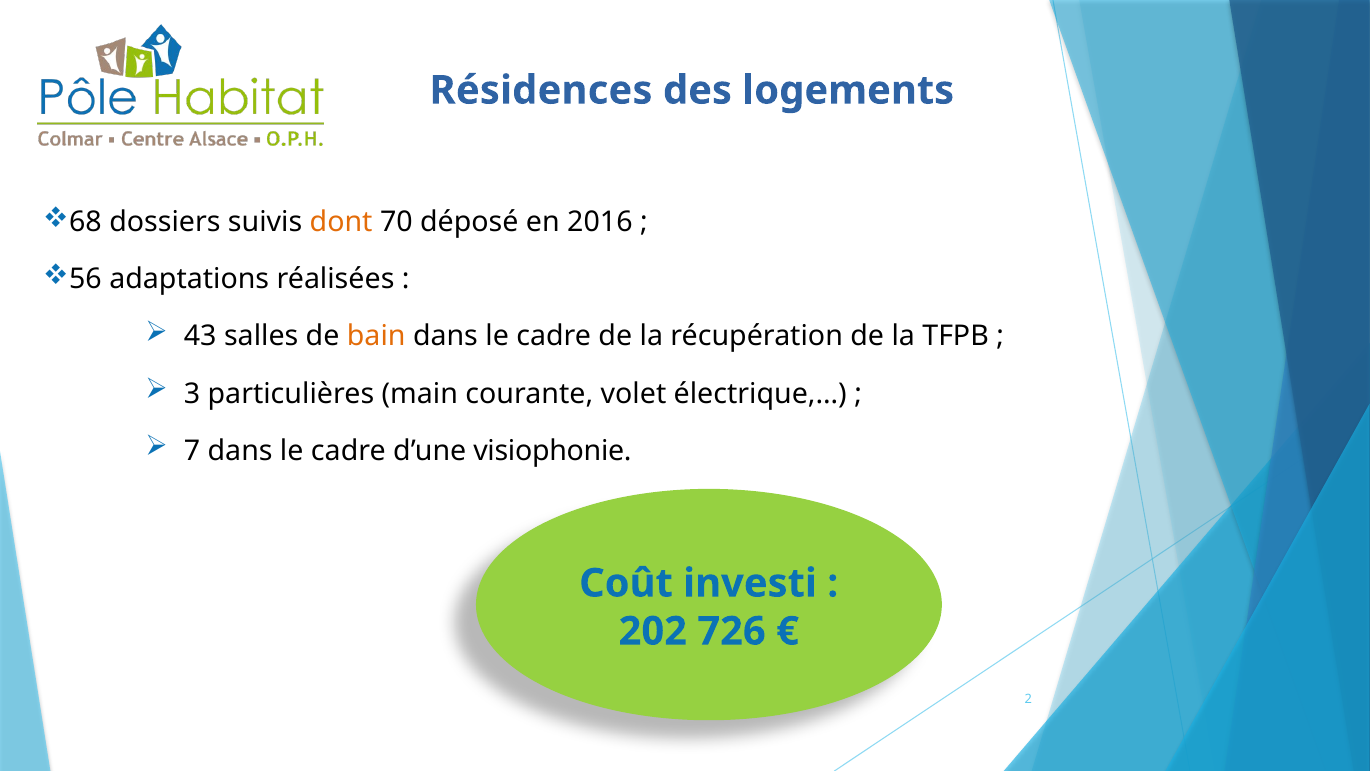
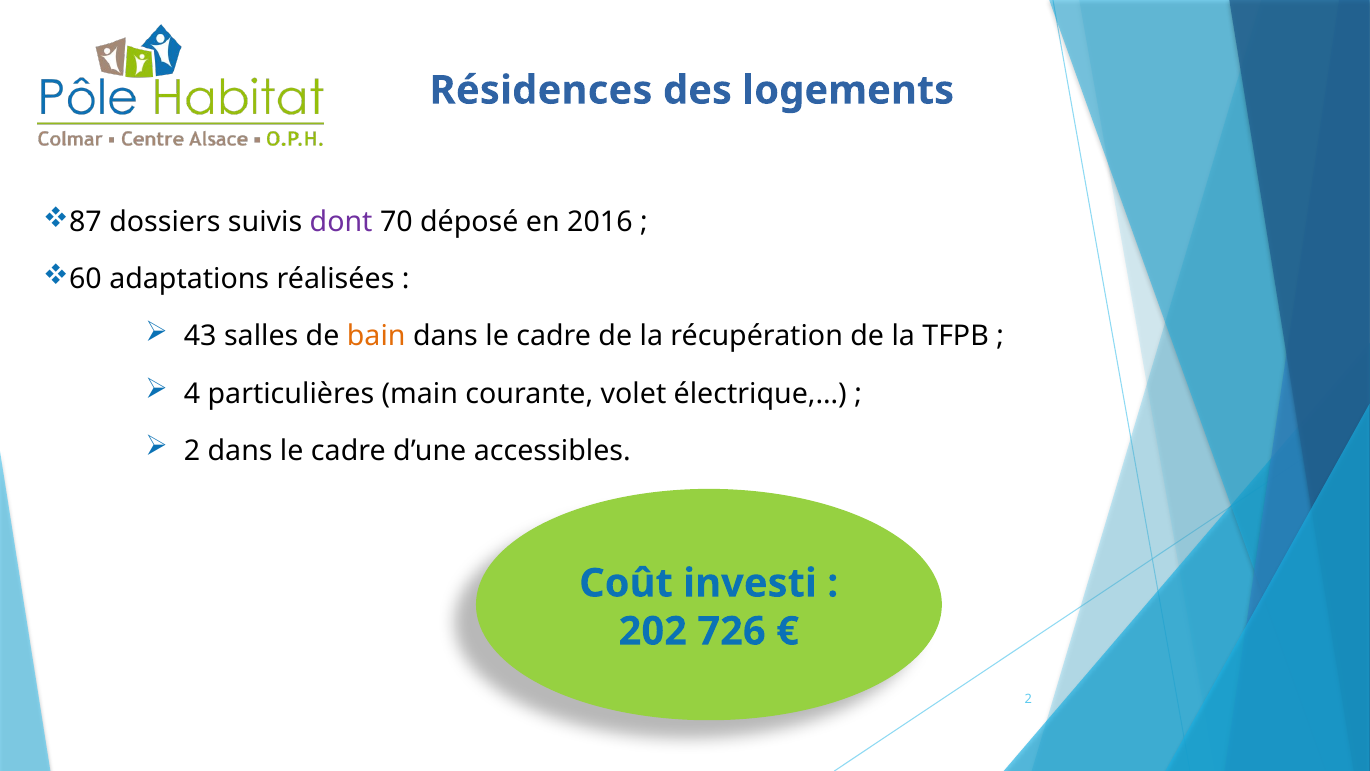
68: 68 -> 87 (85, 222)
dont colour: orange -> purple (341, 222)
56: 56 -> 60 (85, 279)
3: 3 -> 4 (192, 393)
7: 7 -> 2 (192, 451)
visiophonie: visiophonie -> accessibles (552, 451)
